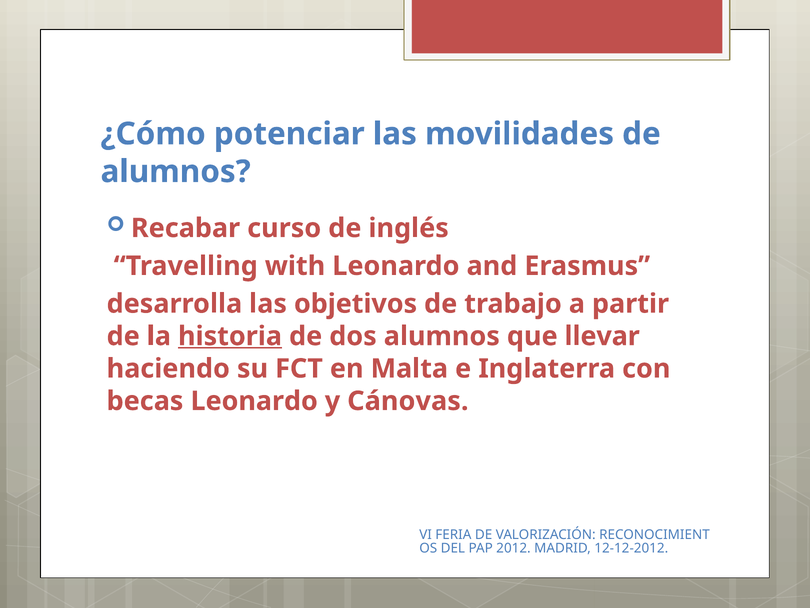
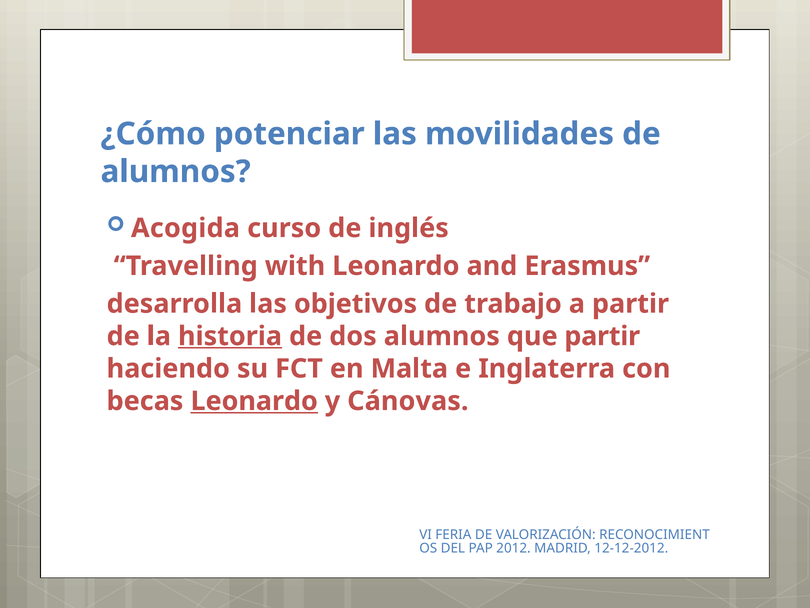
Recabar: Recabar -> Acogida (185, 228)
que llevar: llevar -> partir (602, 336)
Leonardo underline: none -> present (254, 401)
